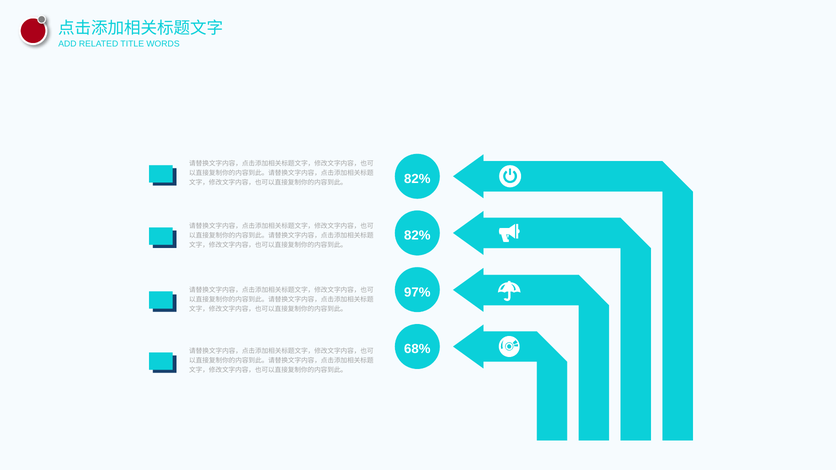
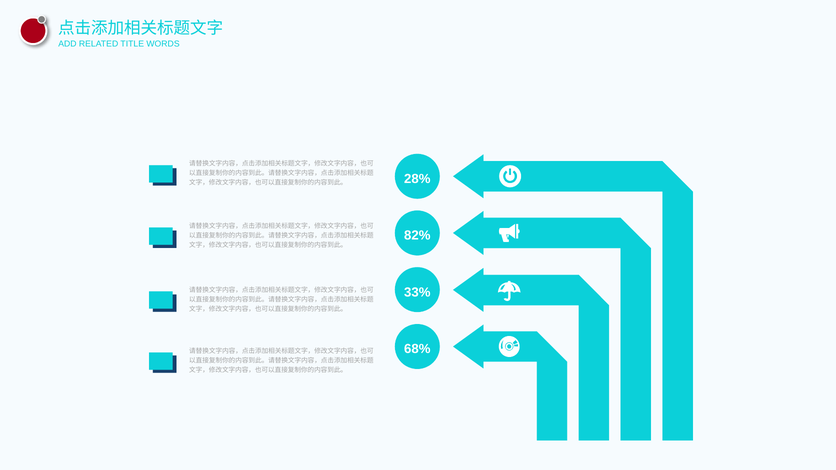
82%: 82% -> 28% (417, 179)
97%: 97% -> 33% (417, 292)
